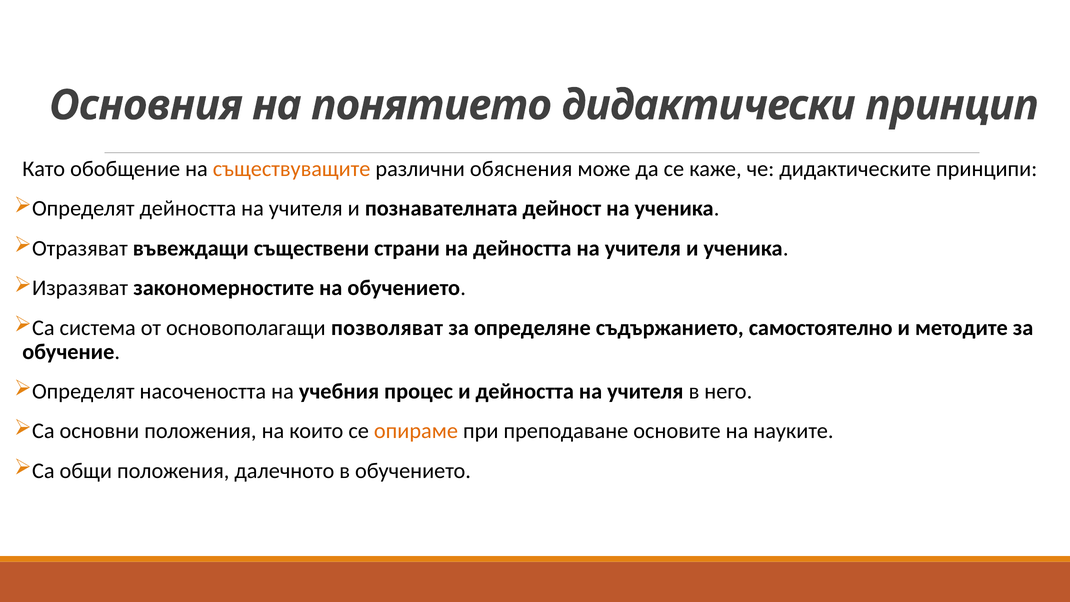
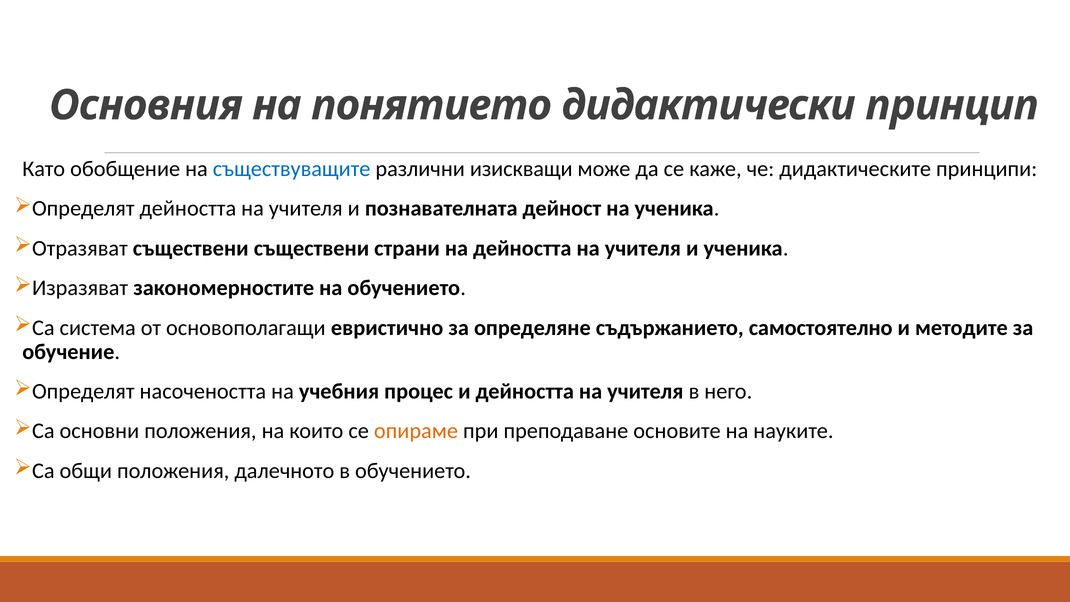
съществуващите colour: orange -> blue (292, 169)
обяснения: обяснения -> изискващи (521, 169)
Отразяват въвеждащи: въвеждащи -> съществени (191, 248)
позволяват: позволяват -> евристично (387, 328)
